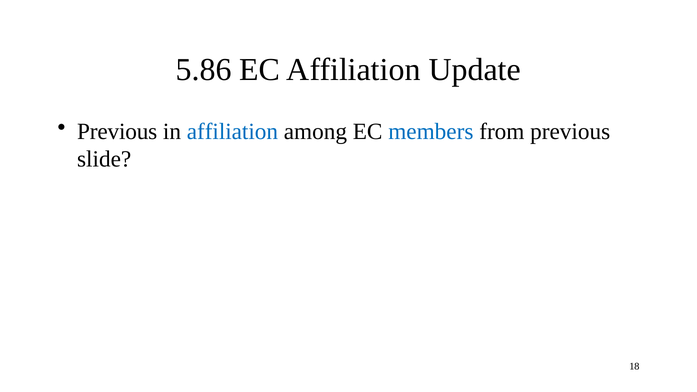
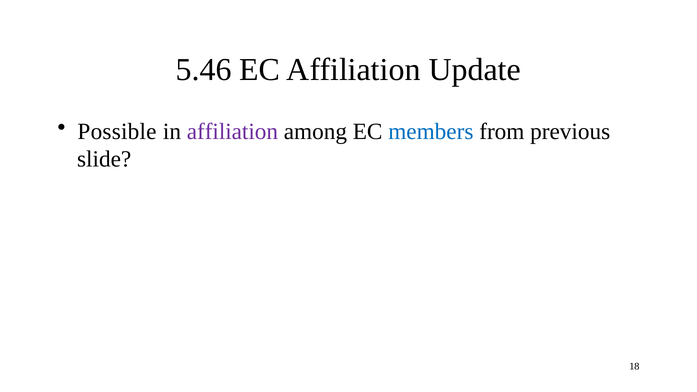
5.86: 5.86 -> 5.46 (204, 70)
Previous: Previous -> Possible (117, 131)
affiliation colour: blue -> purple (232, 131)
